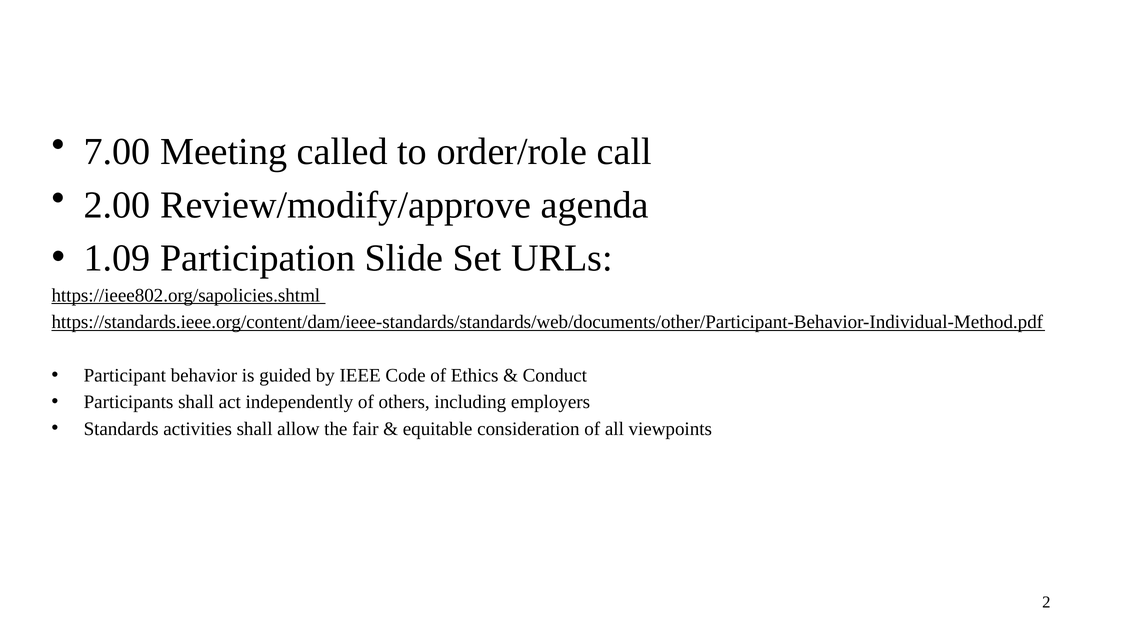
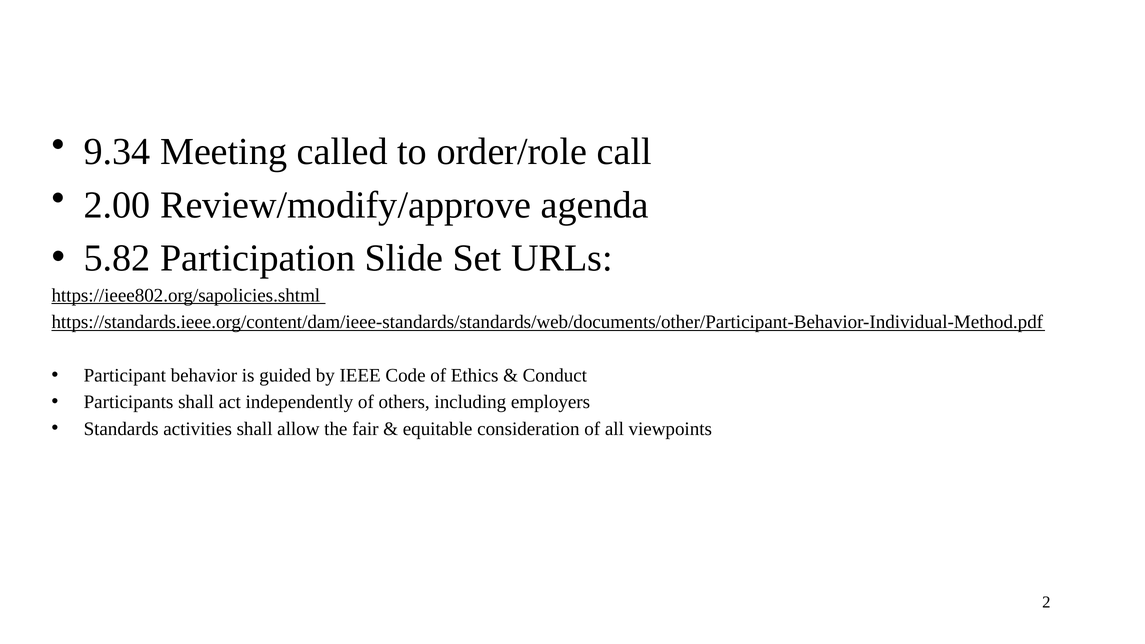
7.00: 7.00 -> 9.34 (117, 152)
1.09: 1.09 -> 5.82 (117, 258)
